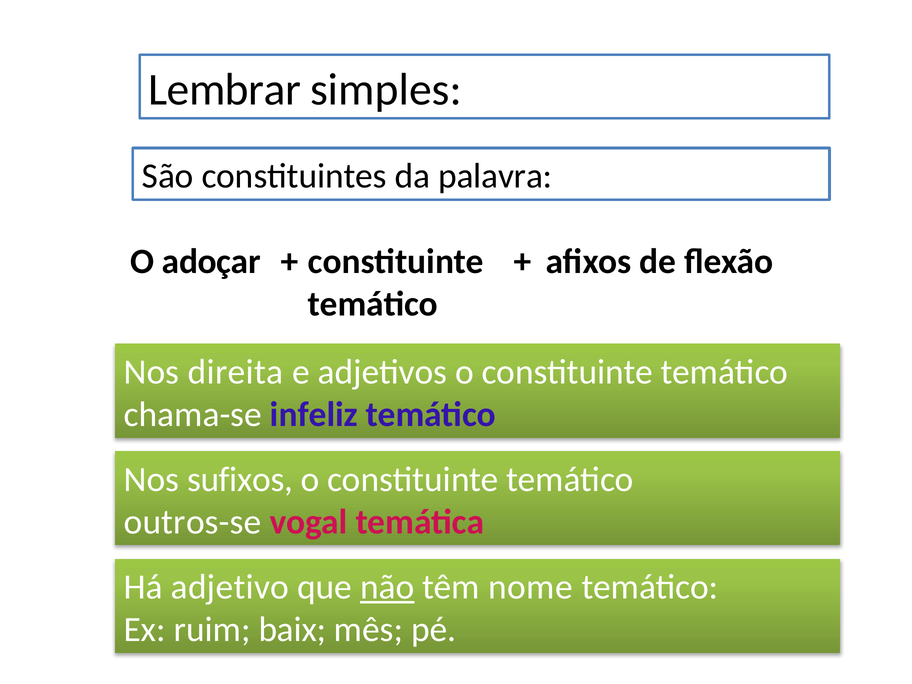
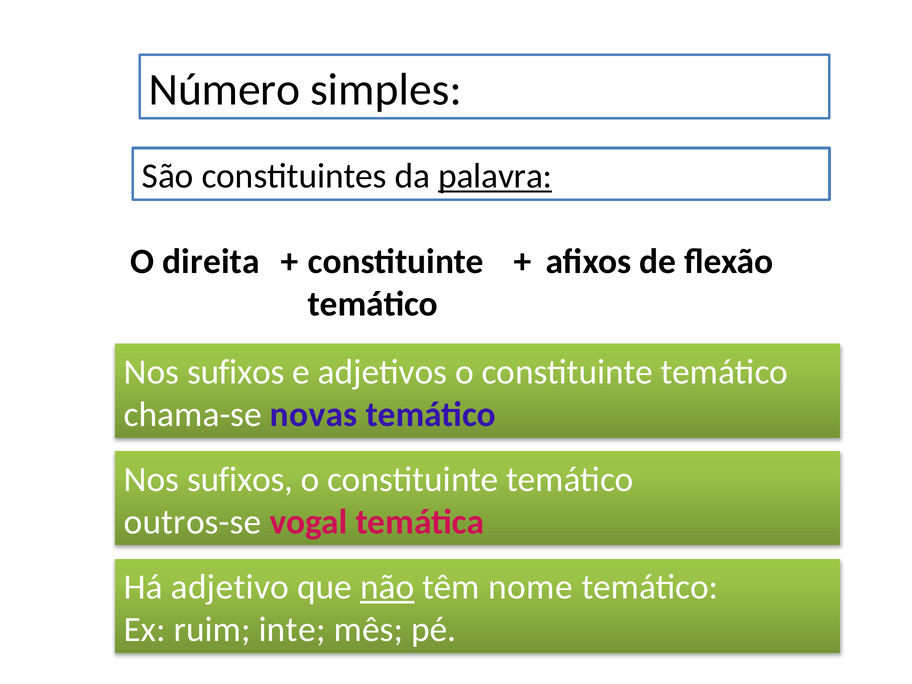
Lembrar: Lembrar -> Número (225, 90)
palavra underline: none -> present (495, 176)
adoçar: adoçar -> direita (211, 261)
direita: direita -> sufixos (236, 372)
infeliz: infeliz -> novas (314, 415)
baix: baix -> inte (292, 630)
